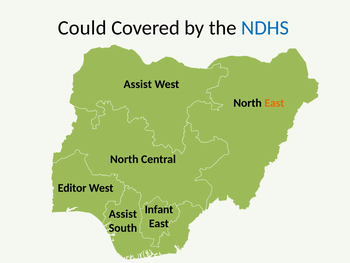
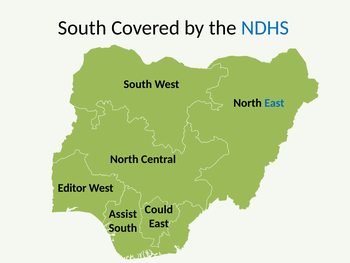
Could: Could -> South (82, 28)
Assist: Assist -> South (138, 84)
East colour: orange -> blue (274, 103)
Infant: Infant -> Could (159, 209)
